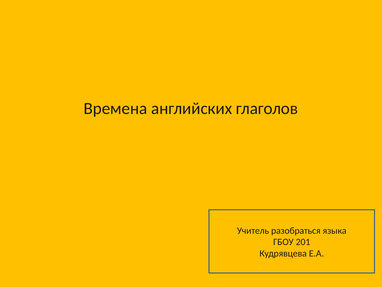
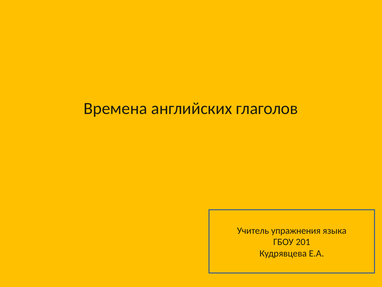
разобраться: разобраться -> упражнения (296, 230)
